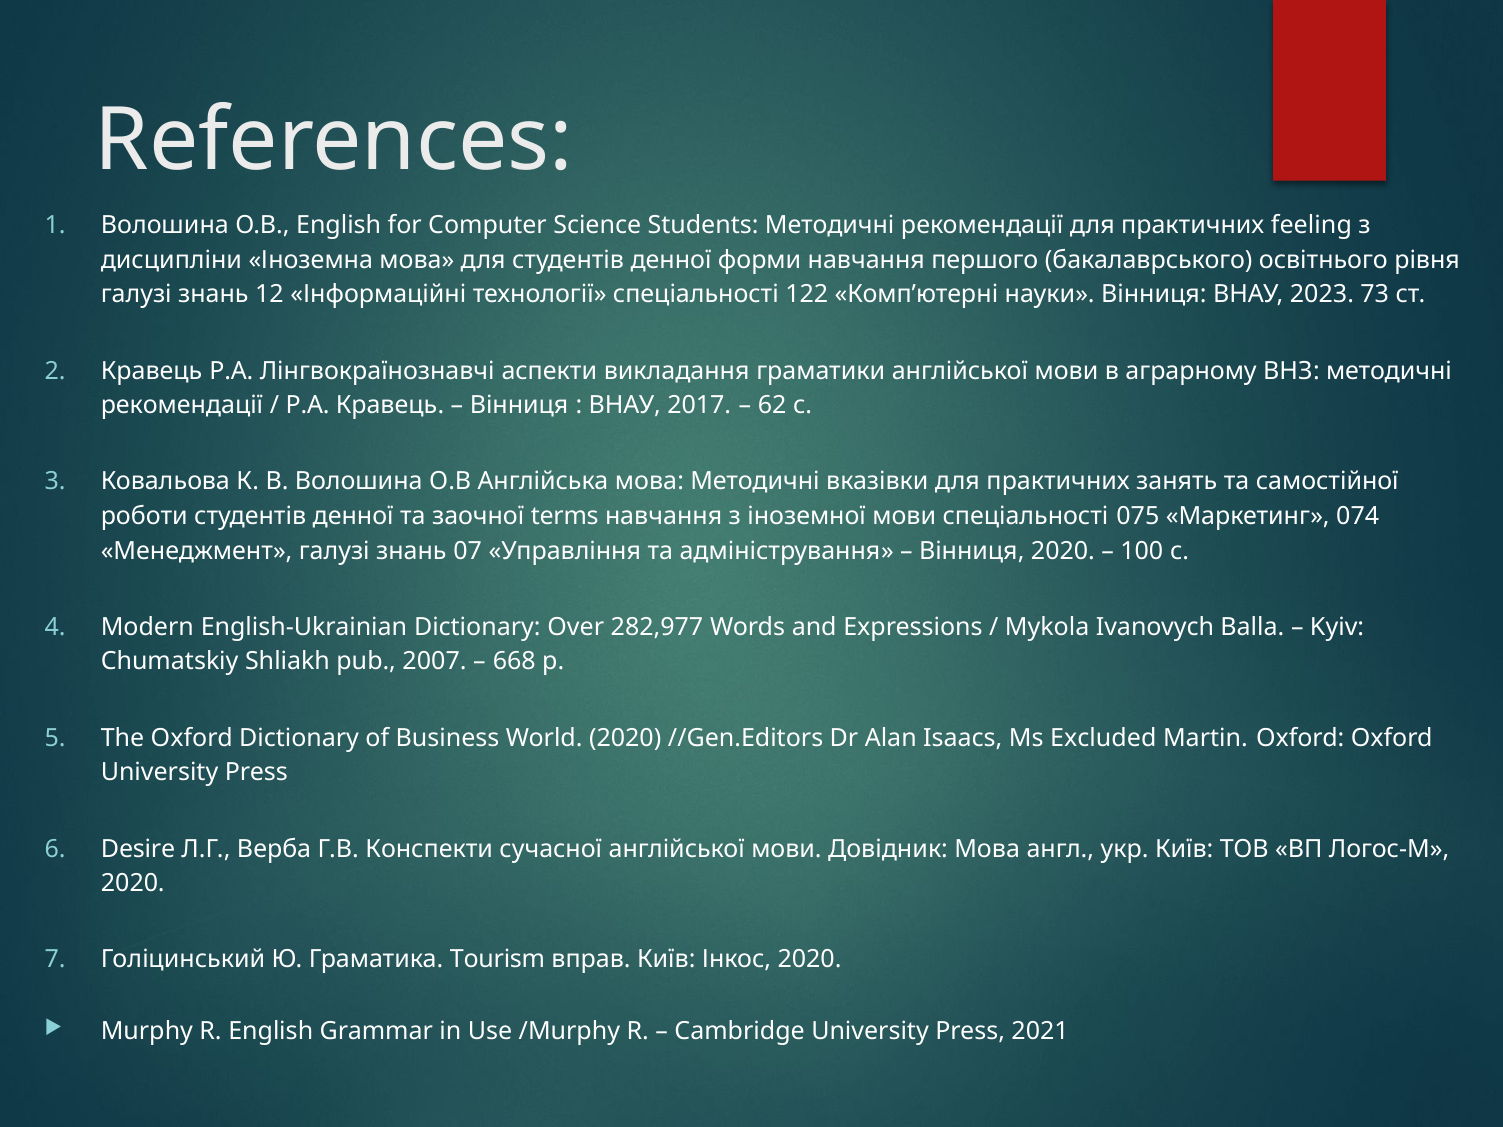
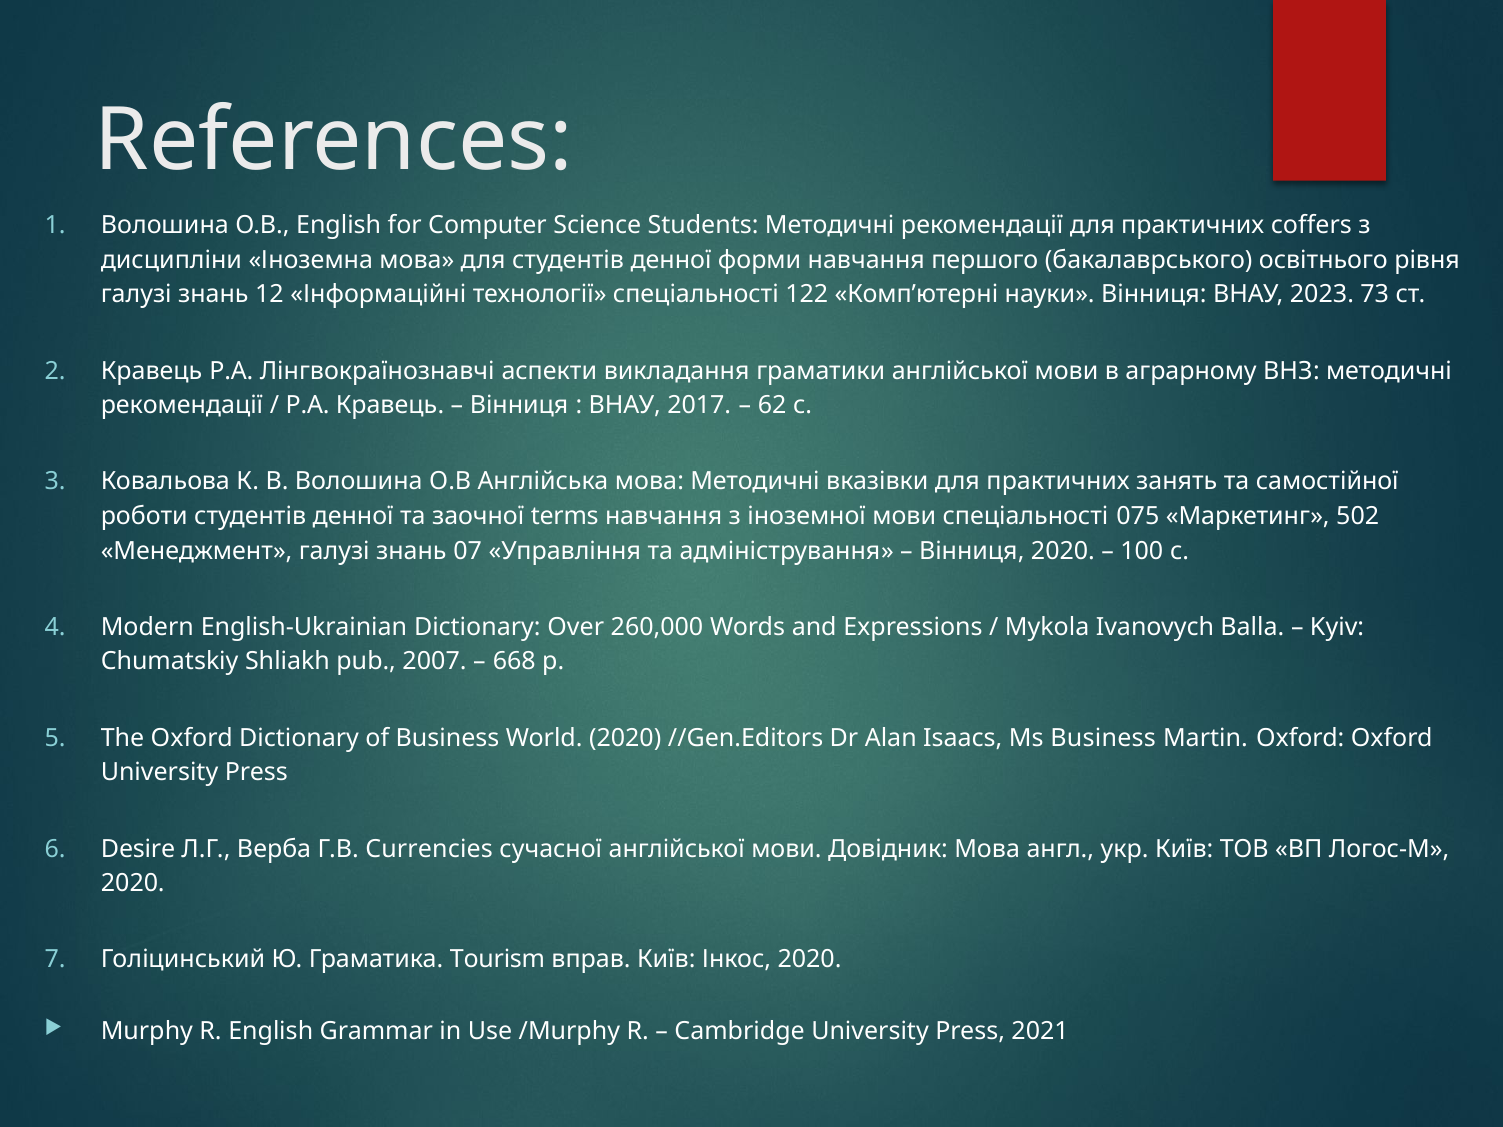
feeling: feeling -> coffers (1311, 225)
074: 074 -> 502 (1358, 516)
282,977: 282,977 -> 260,000 (657, 627)
Ms Excluded: Excluded -> Business (1103, 738)
Конспекти: Конспекти -> Currencies (429, 849)
